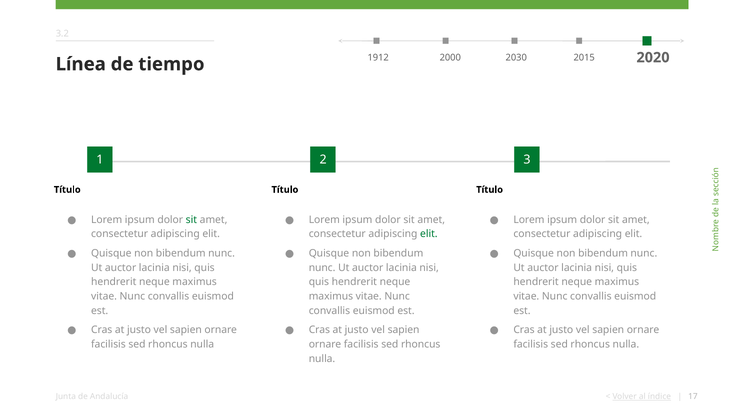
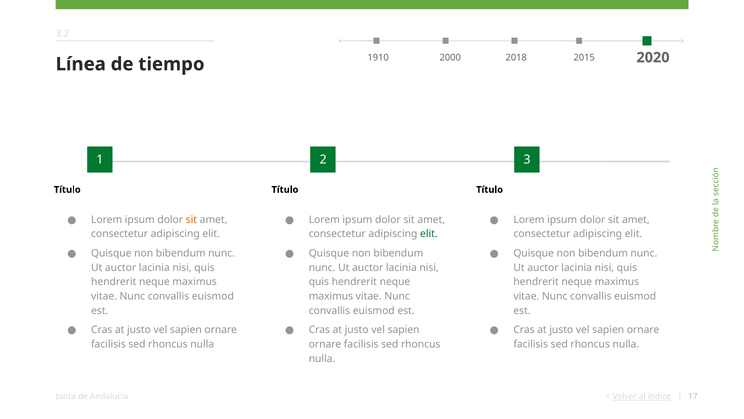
1912: 1912 -> 1910 (378, 58)
2030: 2030 -> 2018 (516, 58)
sit colour: green -> orange (191, 220)
